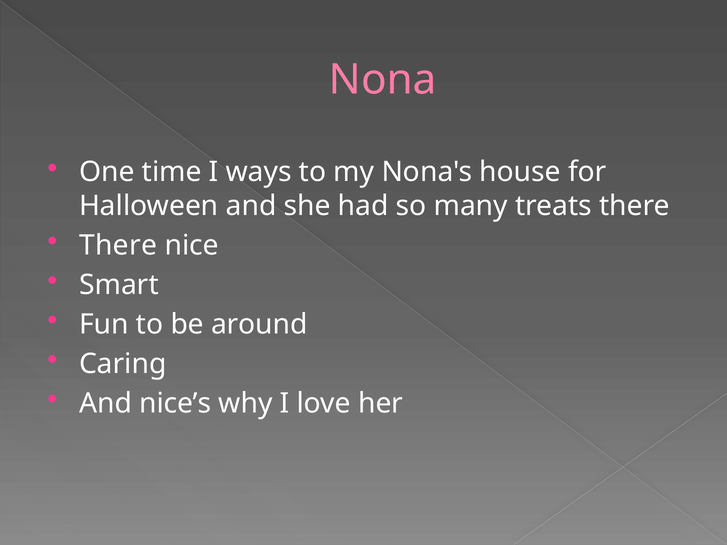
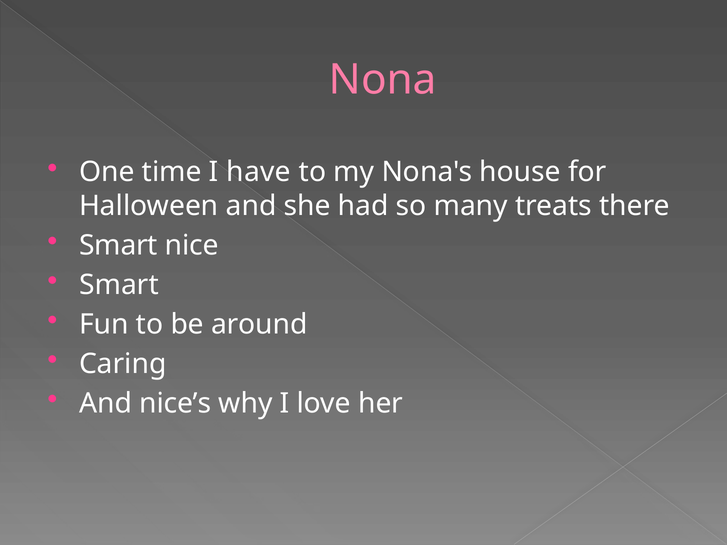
ways: ways -> have (259, 172)
There: There -> Smart (118, 246)
